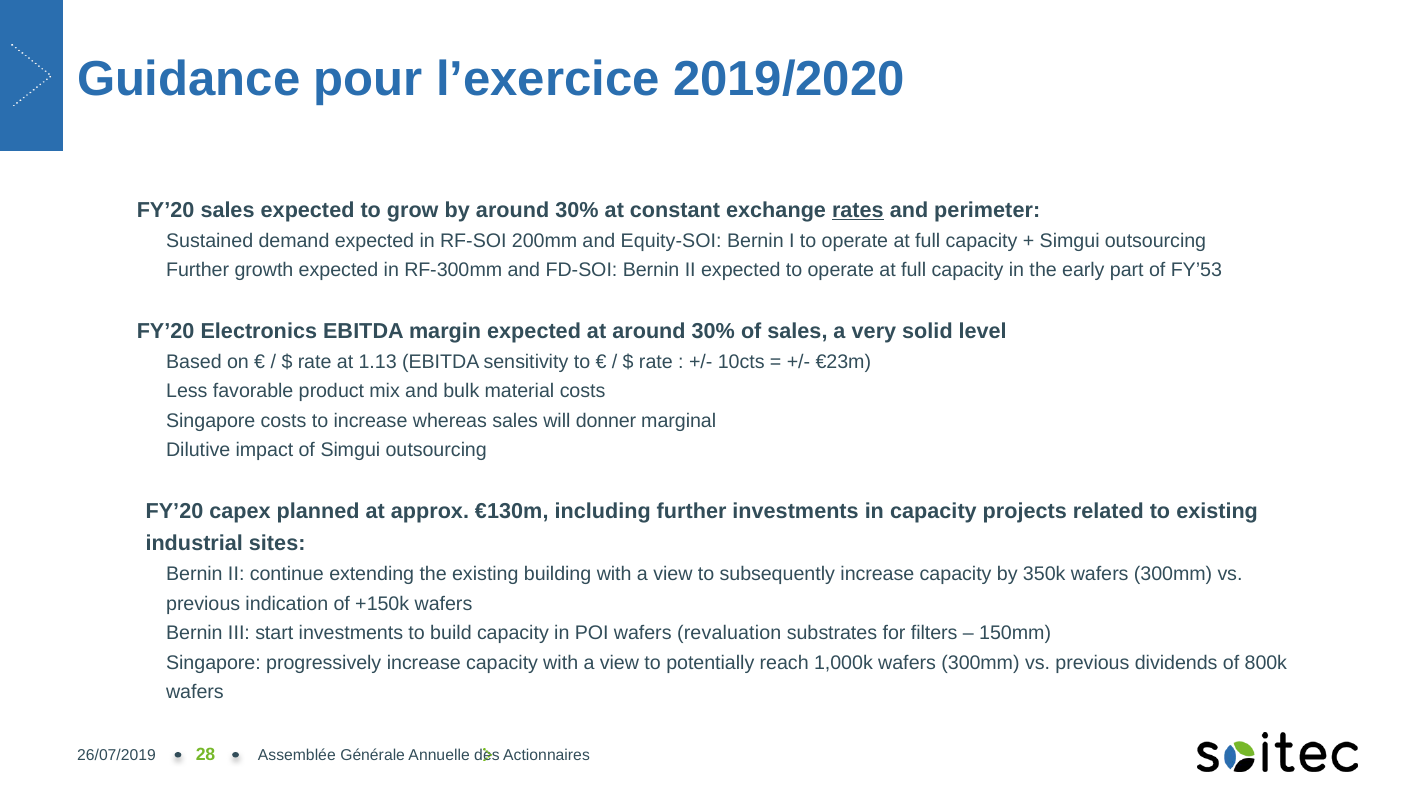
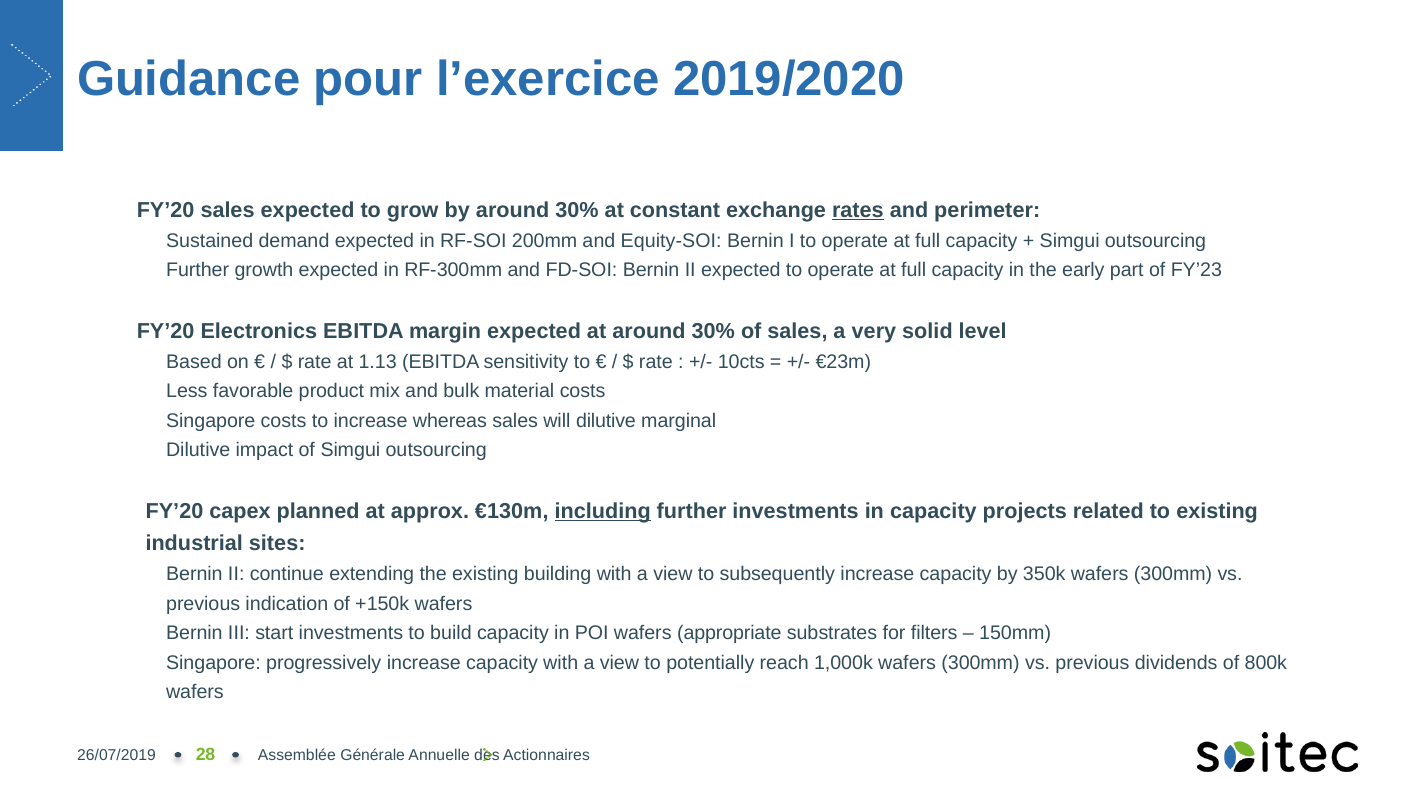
FY’53: FY’53 -> FY’23 (1196, 270)
will donner: donner -> dilutive (606, 420)
including underline: none -> present (603, 511)
revaluation: revaluation -> appropriate (729, 633)
